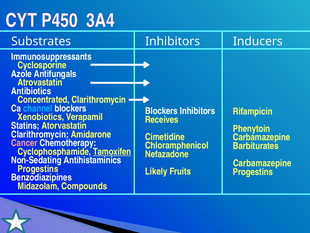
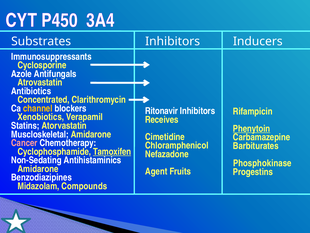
channel colour: light blue -> yellow (38, 108)
Blockers: Blockers -> Ritonavir (161, 111)
Phenytoin underline: none -> present (252, 128)
Clarithromycin: Clarithromycin -> Muscloskeletal (40, 134)
Carbamazepine: Carbamazepine -> Phosphokinase (262, 163)
Progestins: Progestins -> Amidarone (38, 169)
Likely: Likely -> Agent (156, 171)
